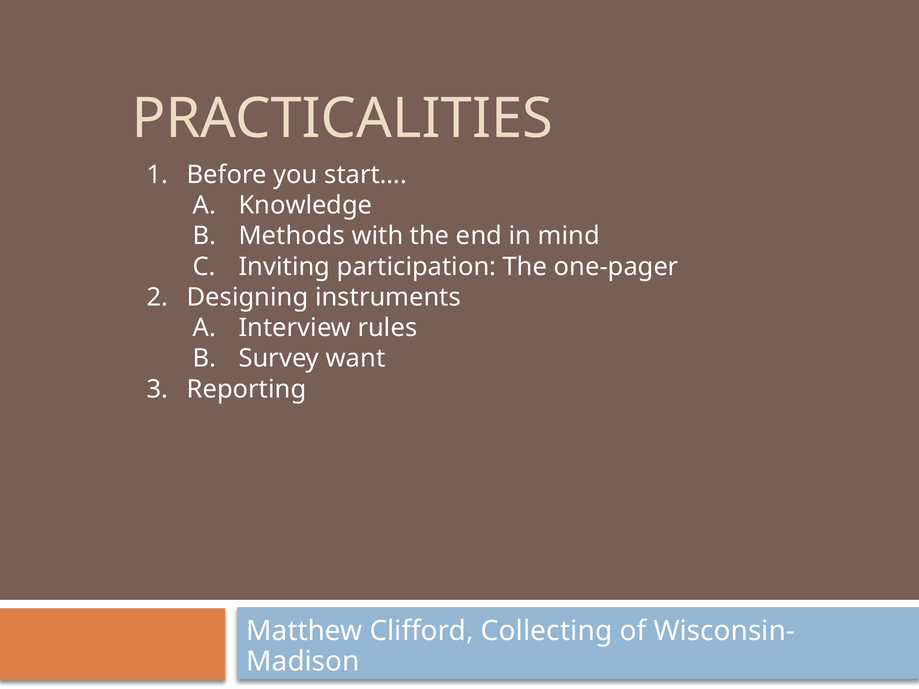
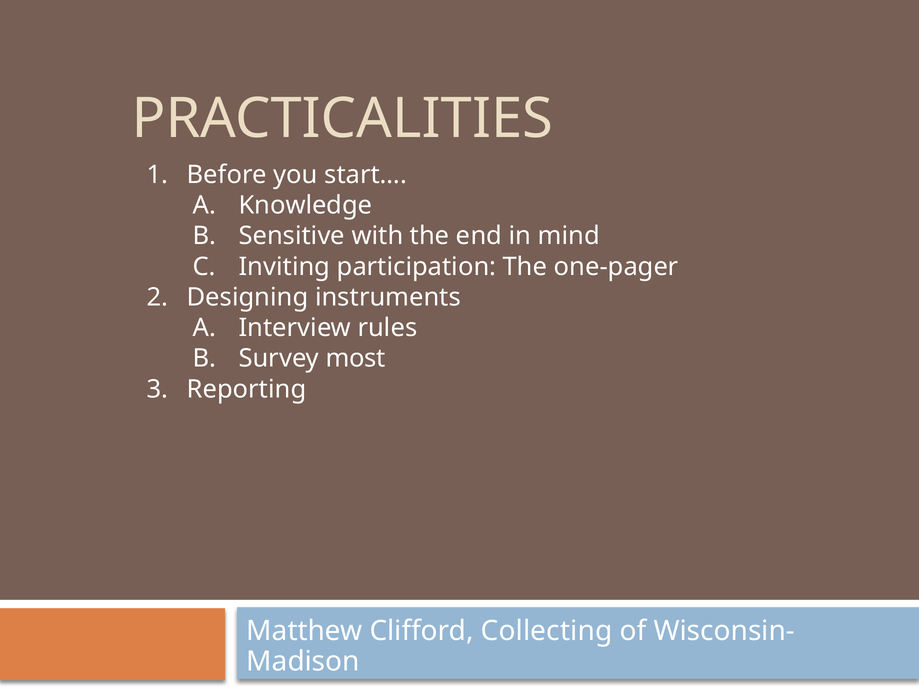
Methods: Methods -> Sensitive (292, 236)
want: want -> most (356, 359)
